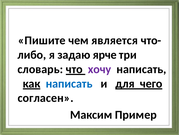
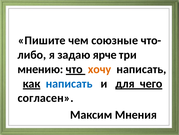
является: является -> союзные (115, 40)
словарь: словарь -> мнению (40, 69)
хочу colour: purple -> orange (100, 69)
Пример: Пример -> Мнения (136, 114)
